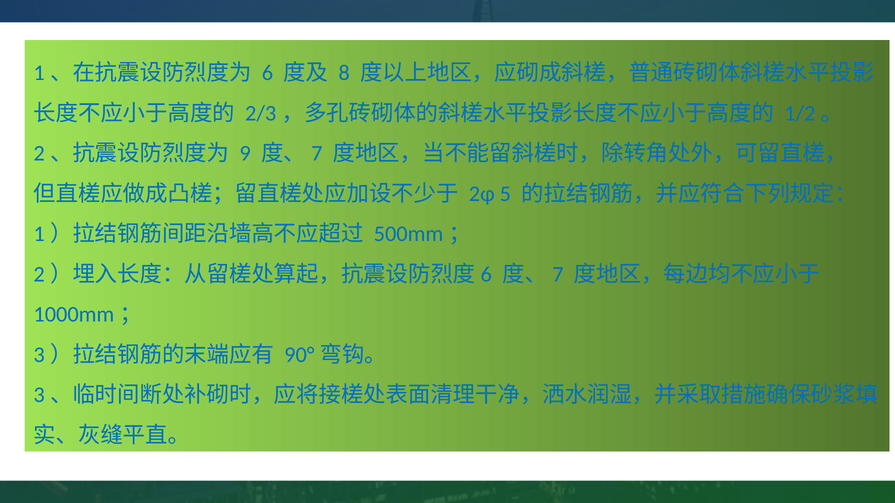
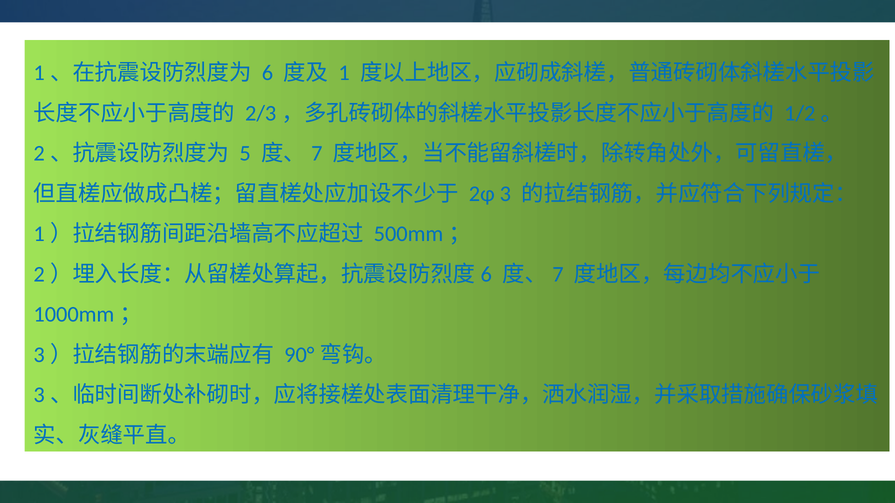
8: 8 -> 1 (344, 73)
9: 9 -> 5 (245, 154)
5: 5 -> 3 (505, 194)
